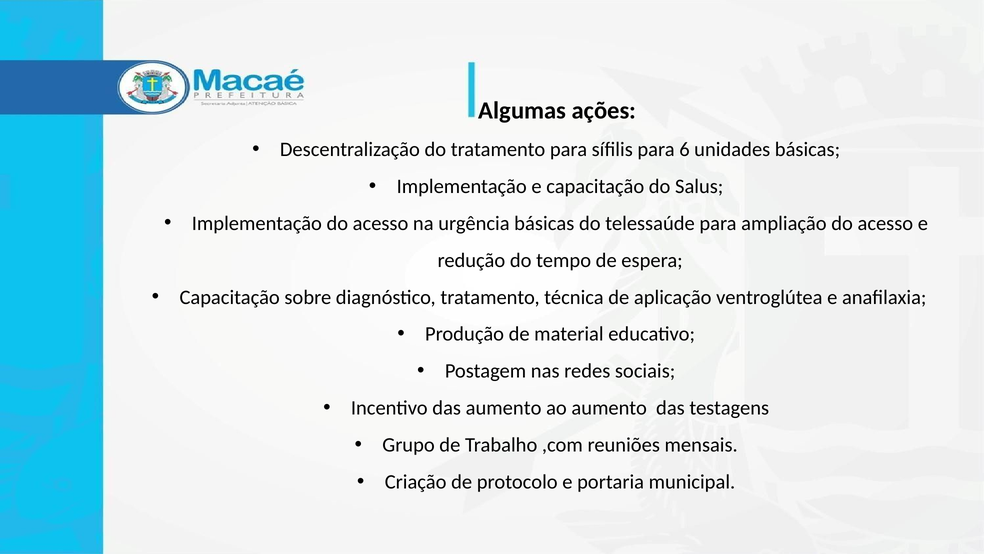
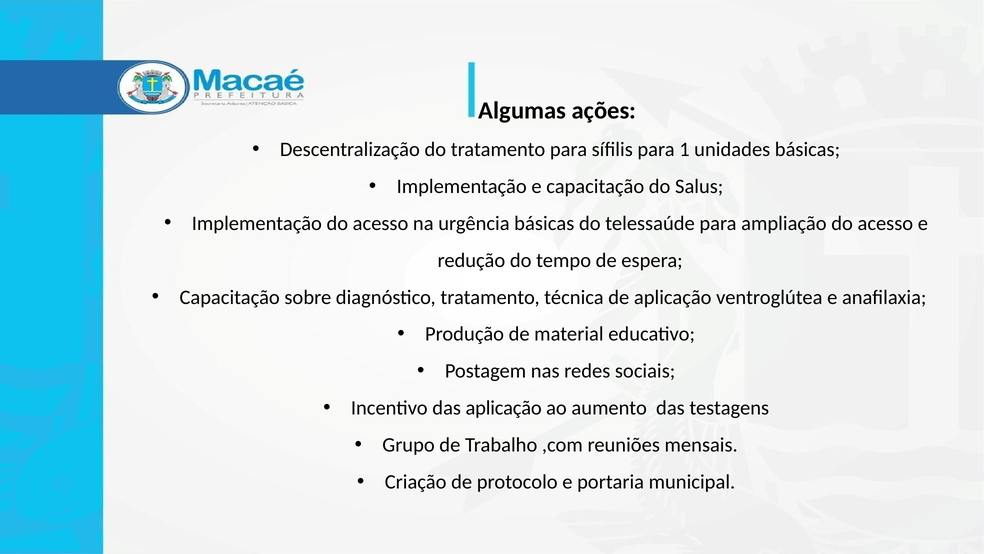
6: 6 -> 1 (684, 149)
das aumento: aumento -> aplicação (504, 408)
